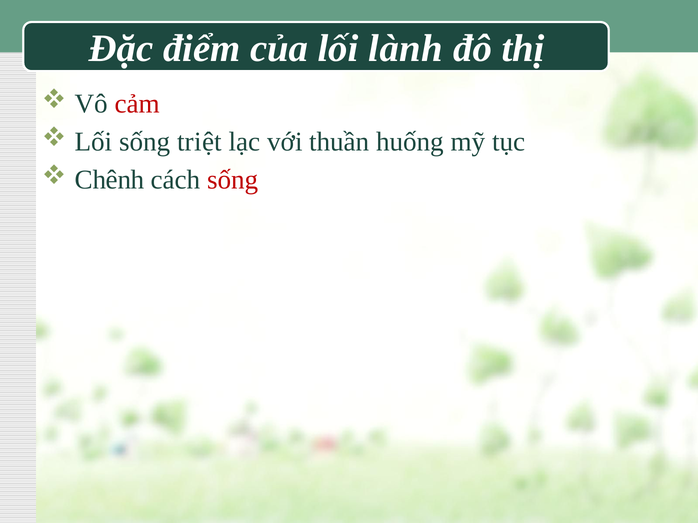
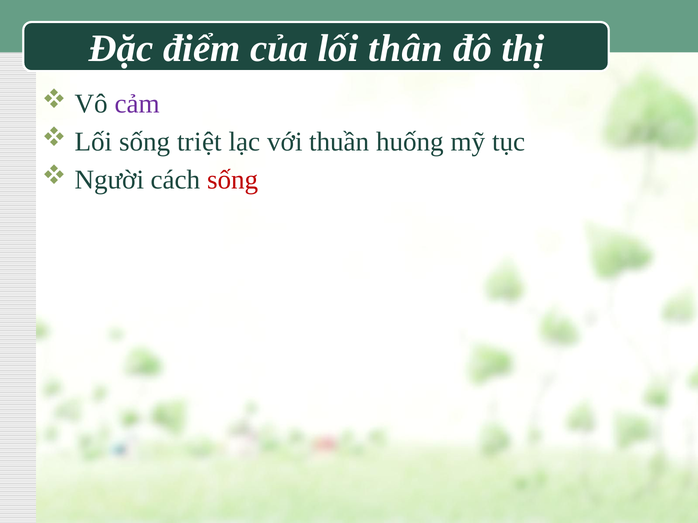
lành: lành -> thân (406, 49)
cảm colour: red -> purple (137, 104)
Chênh: Chênh -> Người (110, 180)
